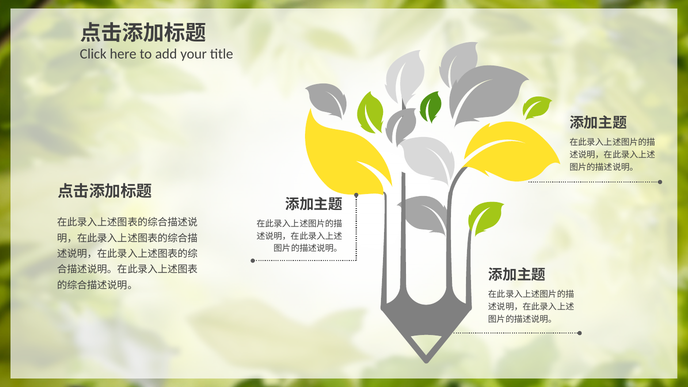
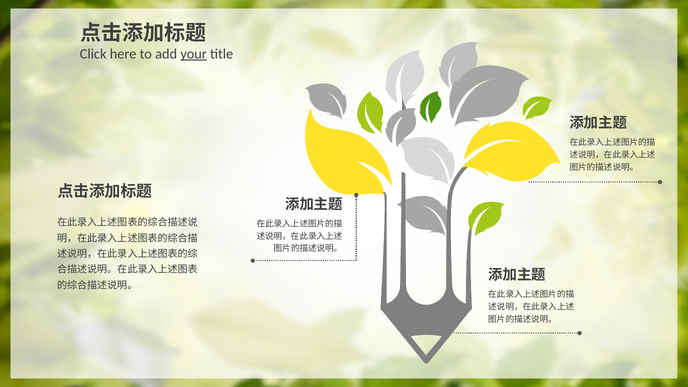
your underline: none -> present (194, 54)
